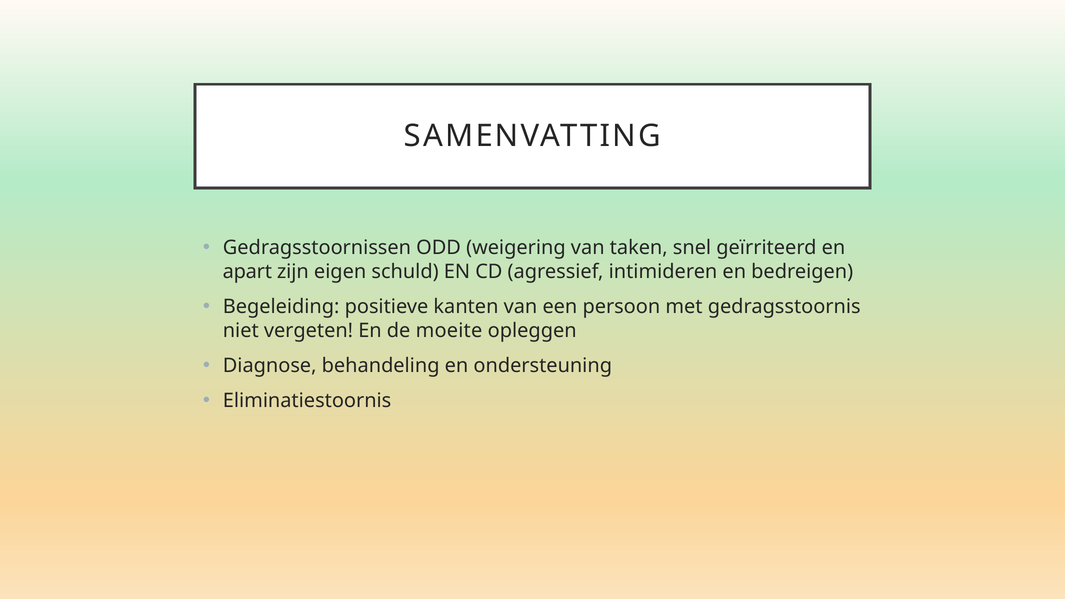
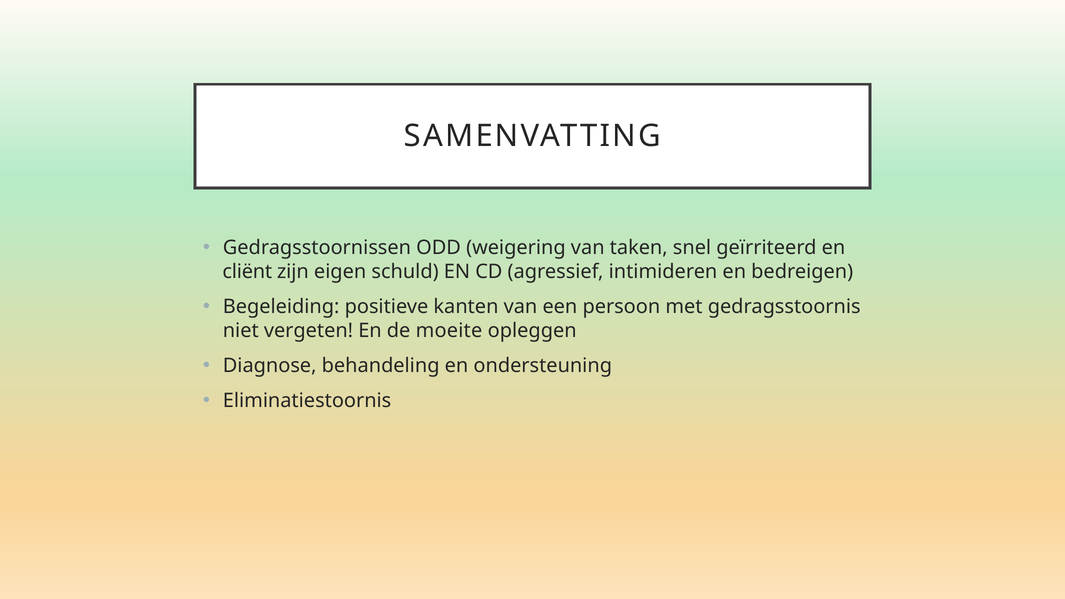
apart: apart -> cliënt (247, 272)
